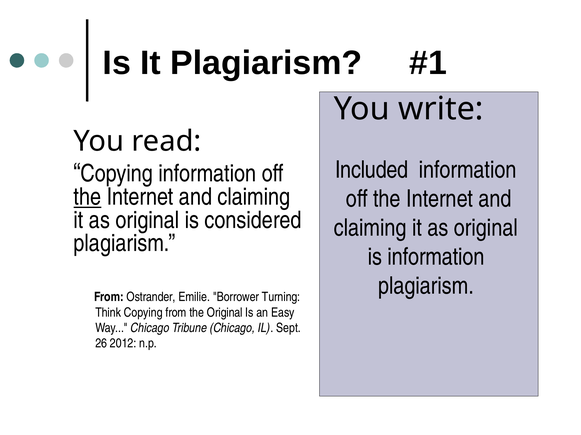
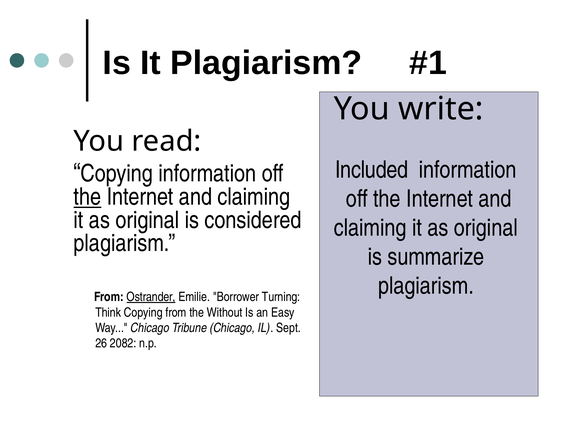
is information: information -> summarize (436, 257)
Ostrander underline: none -> present (151, 297)
the Original: Original -> Without (225, 313)
2012: 2012 -> 2082 (123, 344)
